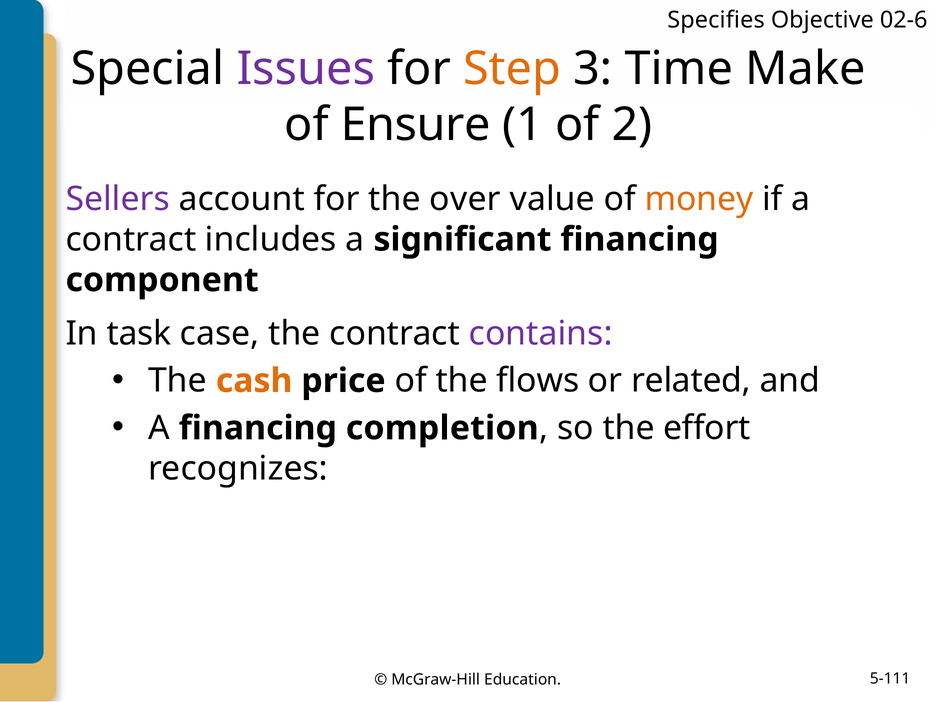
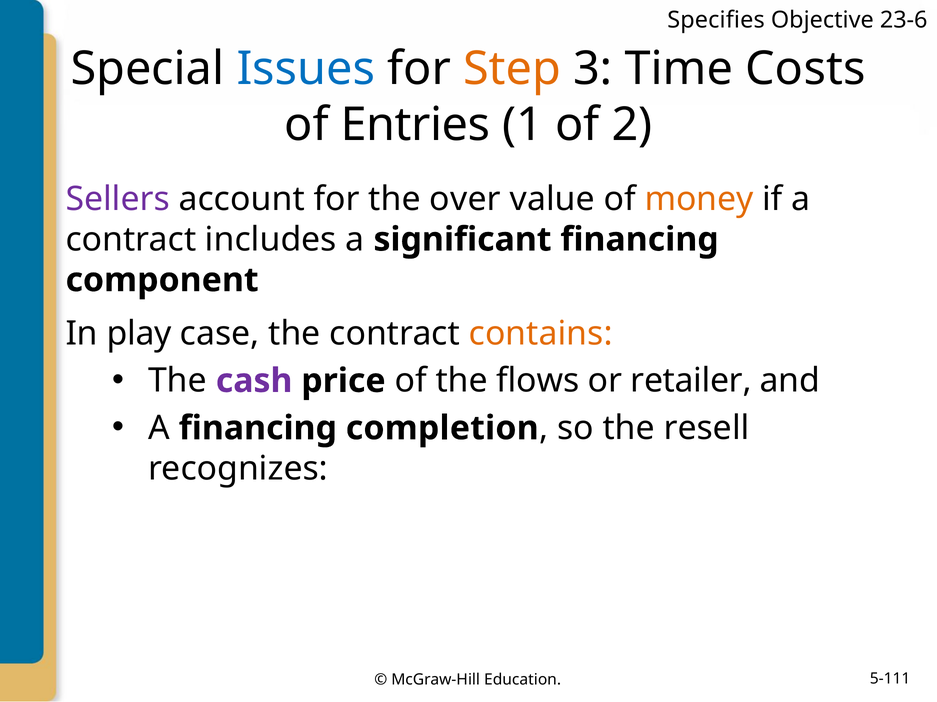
02-6: 02-6 -> 23-6 (904, 20)
Issues colour: purple -> blue (306, 69)
Make: Make -> Costs (805, 69)
Ensure: Ensure -> Entries (416, 125)
task: task -> play (139, 334)
contains colour: purple -> orange (541, 334)
cash colour: orange -> purple (254, 381)
related: related -> retailer (691, 381)
effort: effort -> resell (707, 429)
